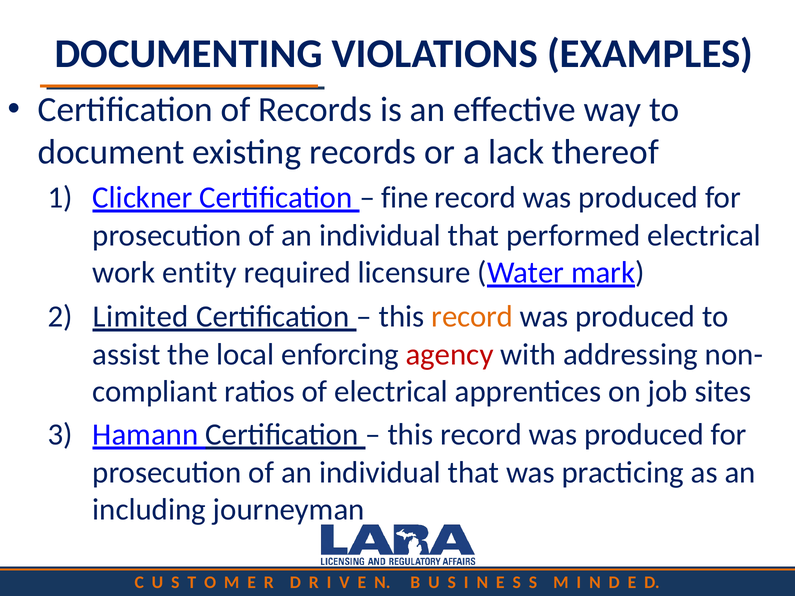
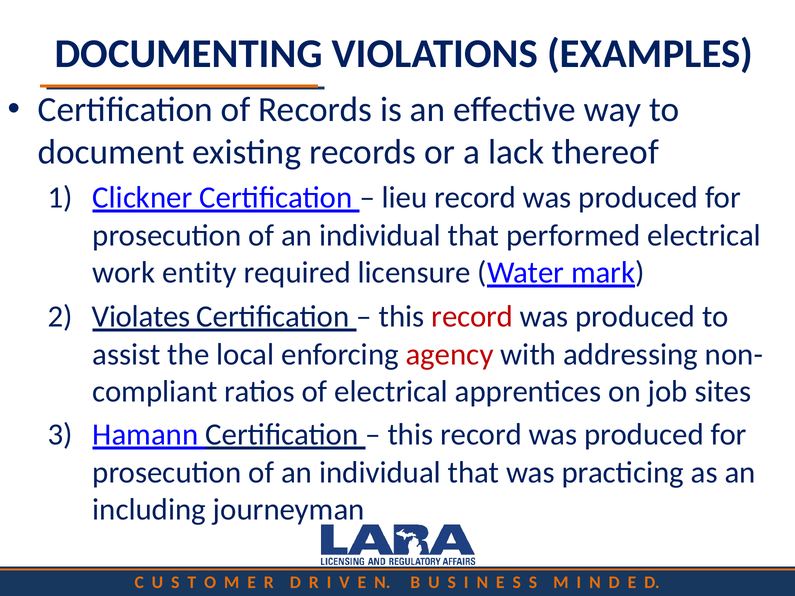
fine: fine -> lieu (405, 198)
Limited: Limited -> Violates (141, 317)
record colour: orange -> red (472, 317)
